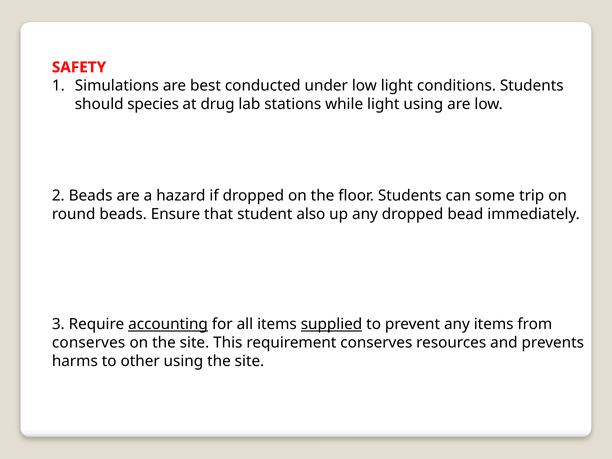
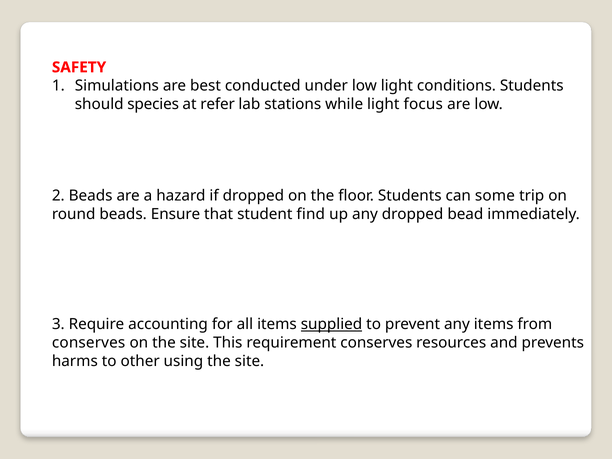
drug: drug -> refer (218, 104)
light using: using -> focus (423, 104)
also: also -> find (311, 214)
accounting underline: present -> none (168, 324)
